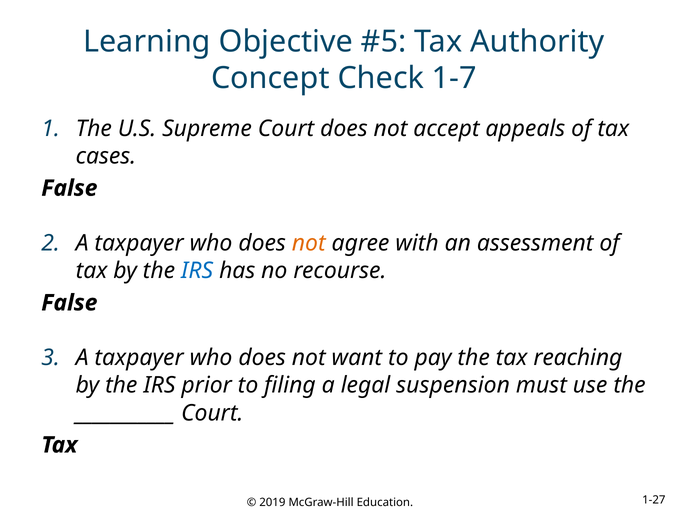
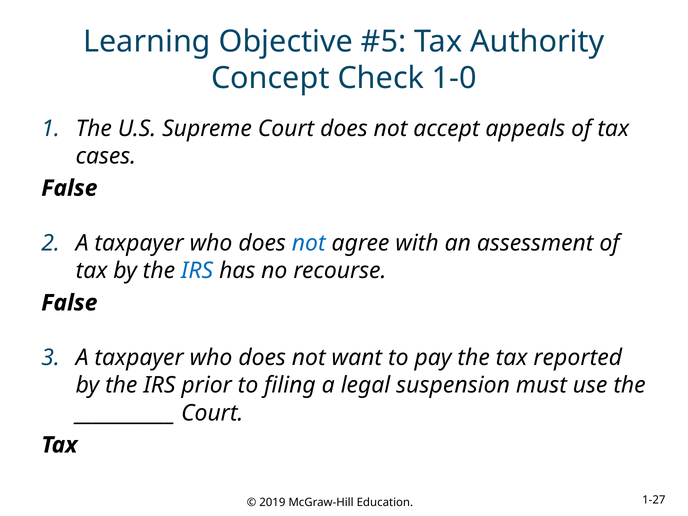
1-7: 1-7 -> 1-0 (454, 78)
not colour: orange -> blue (309, 243)
reaching: reaching -> reported (578, 358)
